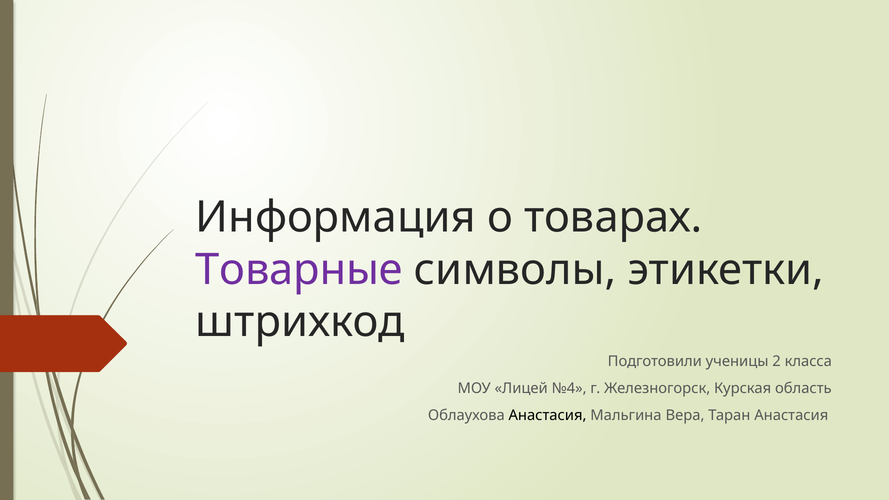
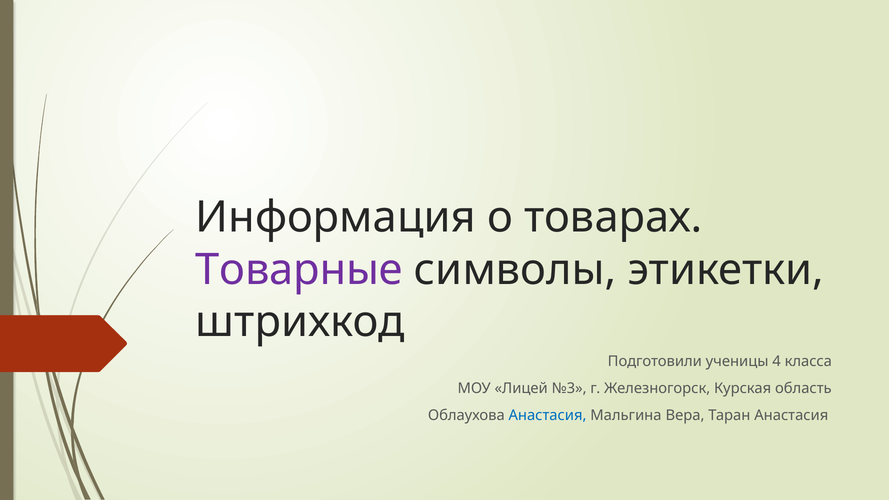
2: 2 -> 4 (777, 362)
№4: №4 -> №3 (569, 389)
Анастасия colour: black -> blue (548, 416)
